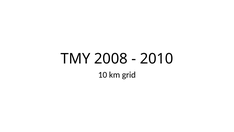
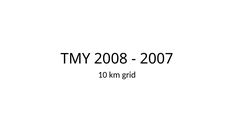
2010: 2010 -> 2007 (157, 58)
